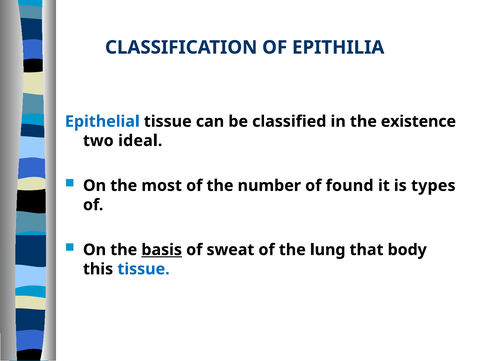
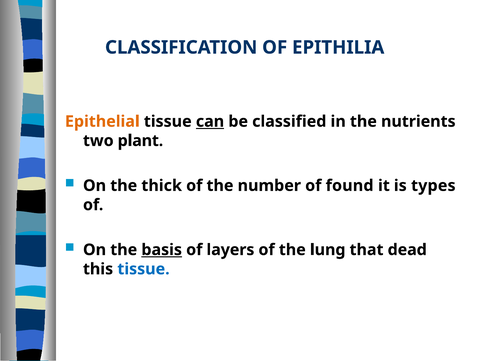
Epithelial colour: blue -> orange (102, 121)
can underline: none -> present (210, 121)
existence: existence -> nutrients (418, 121)
ideal: ideal -> plant (140, 141)
most: most -> thick (162, 185)
sweat: sweat -> layers (230, 250)
body: body -> dead (407, 250)
